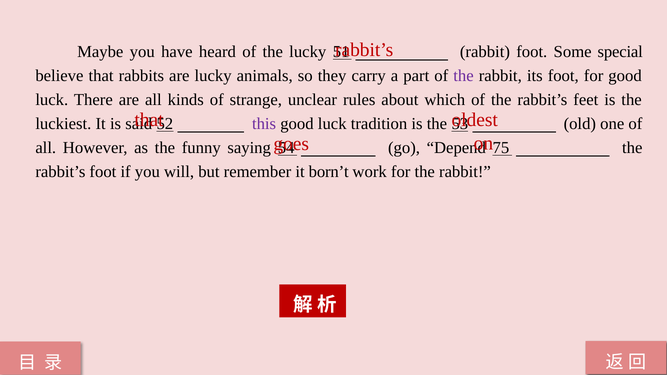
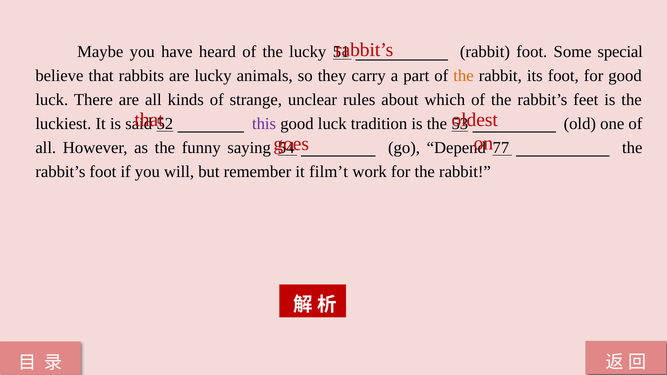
the colour: purple -> orange (464, 76)
75: 75 -> 77 (501, 148)
born’t: born’t -> film’t (329, 172)
